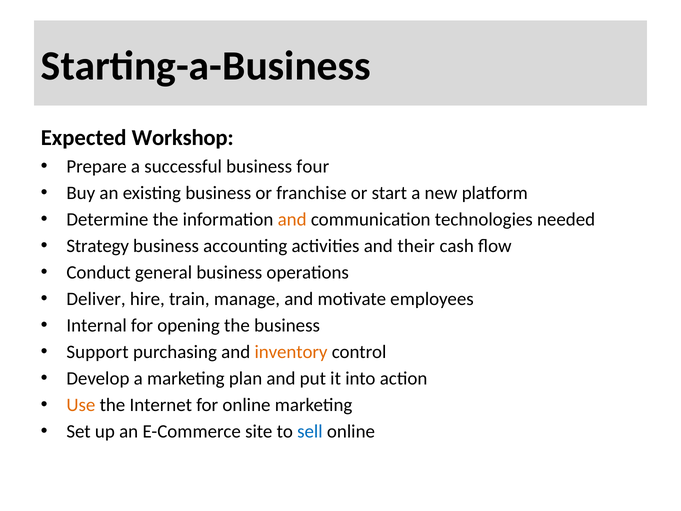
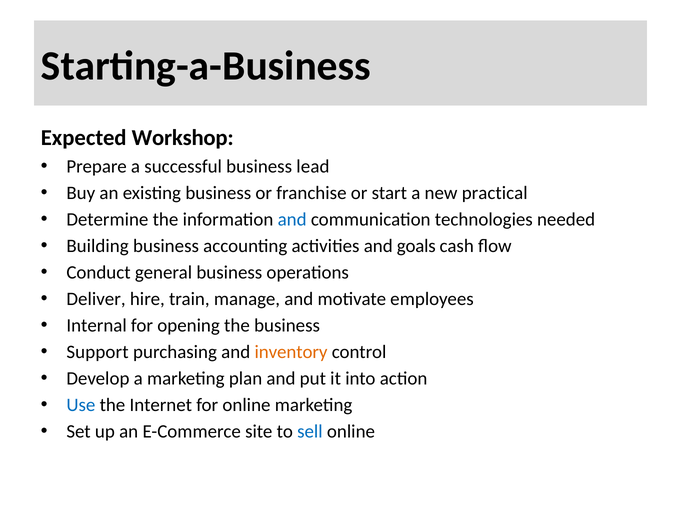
four: four -> lead (313, 166)
platform: platform -> practical (495, 193)
and colour: orange -> blue (292, 219)
Strategy: Strategy -> Building (98, 246)
their: their -> goals (416, 246)
Use colour: orange -> blue (81, 405)
